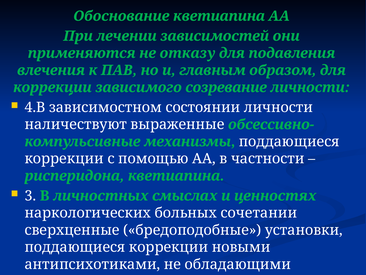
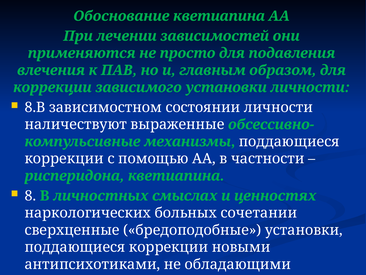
отказу: отказу -> просто (188, 53)
зависимого созревание: созревание -> установки (226, 87)
4.В: 4.В -> 8.В (35, 107)
3: 3 -> 8 (30, 195)
